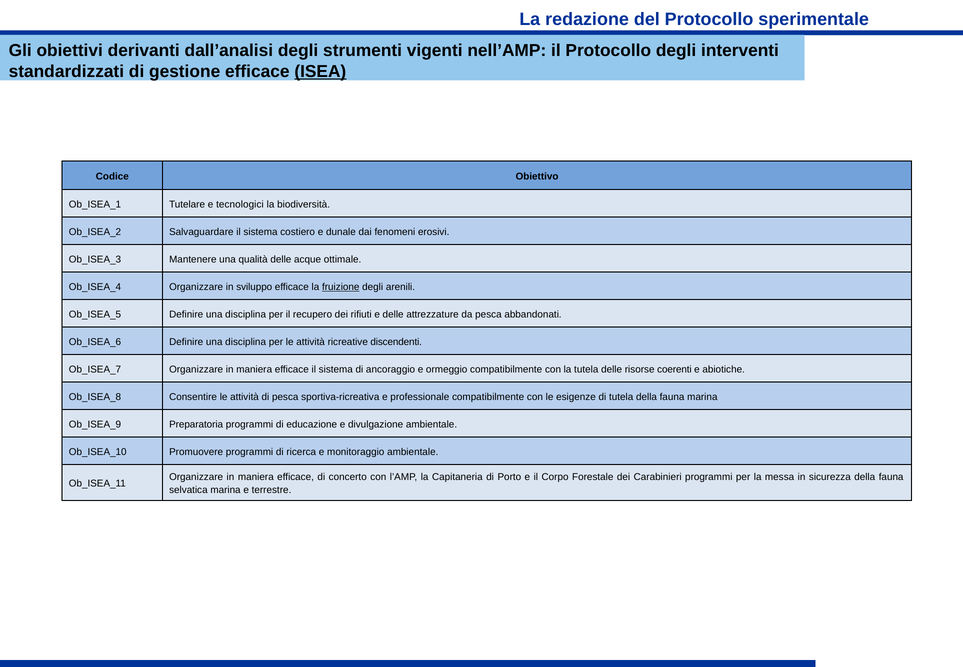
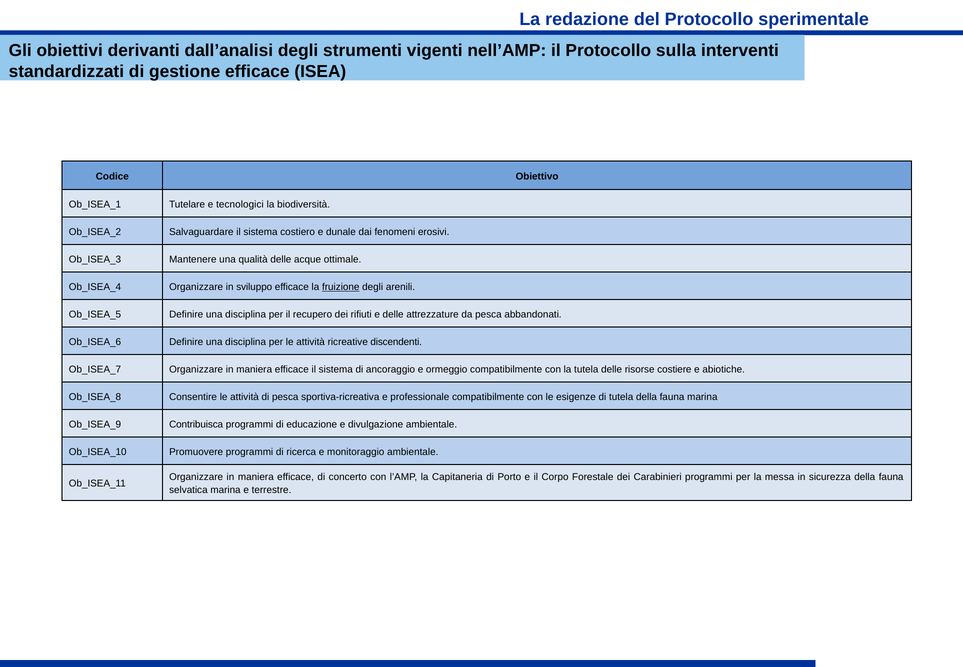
Protocollo degli: degli -> sulla (676, 51)
ISEA underline: present -> none (320, 71)
coerenti: coerenti -> costiere (674, 369)
Preparatoria: Preparatoria -> Contribuisca (196, 424)
